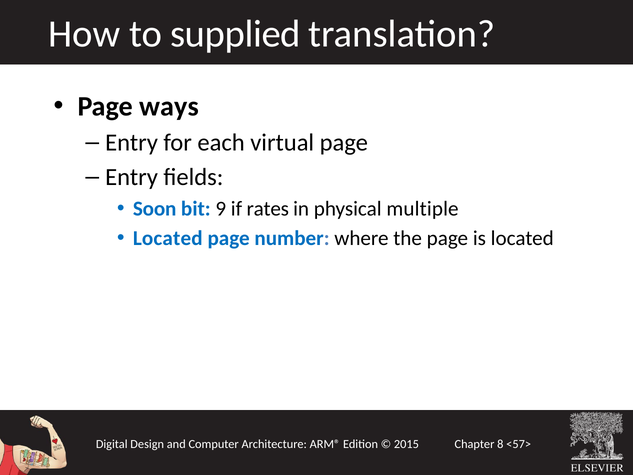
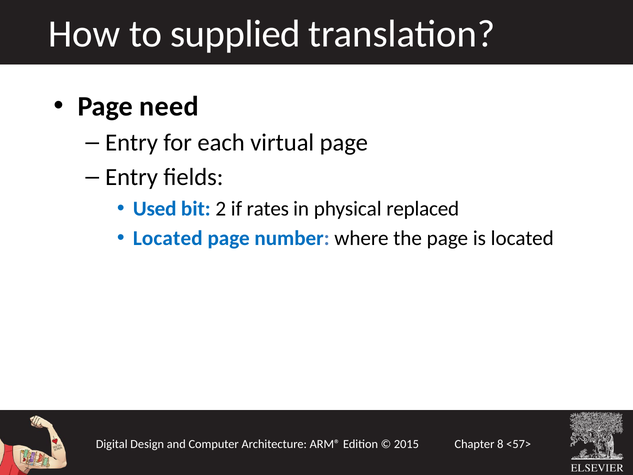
ways: ways -> need (169, 106)
Soon: Soon -> Used (155, 209)
9: 9 -> 2 (221, 209)
multiple: multiple -> replaced (423, 209)
